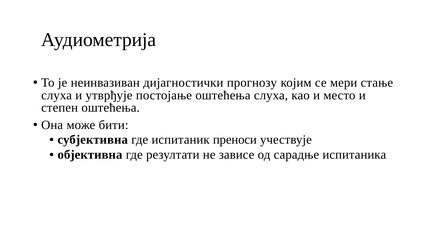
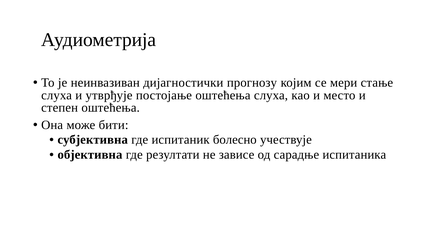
преноси: преноси -> болесно (235, 140)
